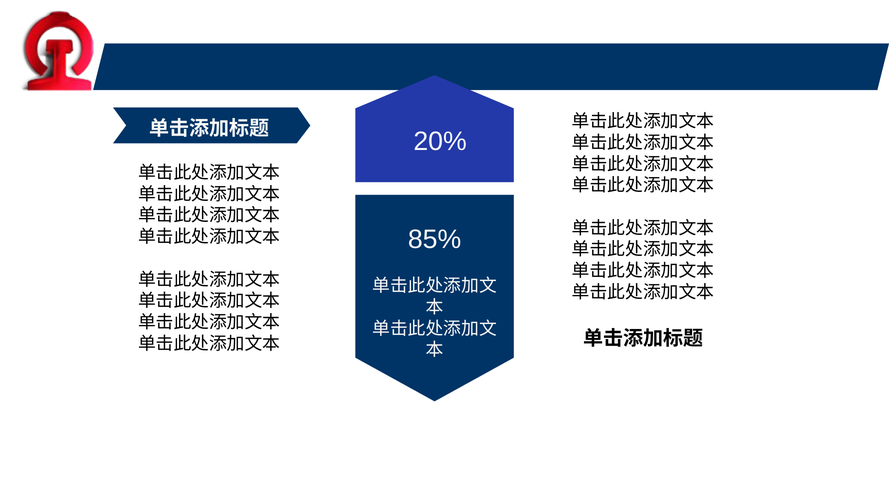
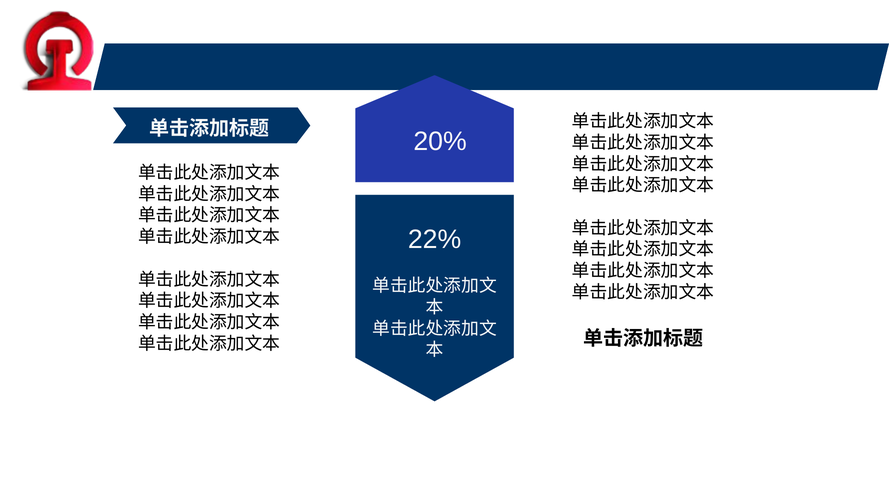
85%: 85% -> 22% (435, 240)
